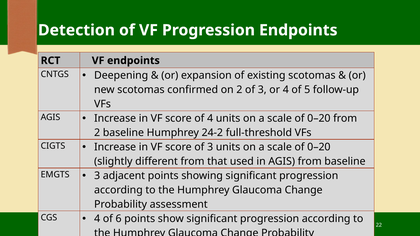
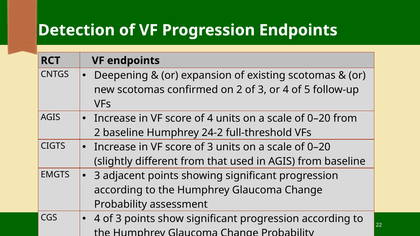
4 of 6: 6 -> 3 (119, 219)
